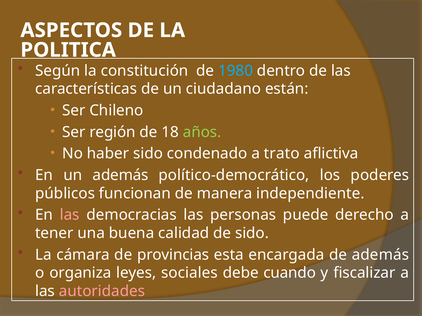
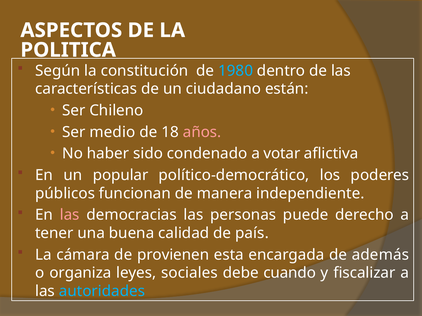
región: región -> medio (112, 132)
años colour: light green -> pink (202, 132)
trato: trato -> votar (282, 154)
un además: además -> popular (121, 175)
de sido: sido -> país (252, 233)
provincias: provincias -> provienen (173, 255)
autoridades colour: pink -> light blue (102, 292)
